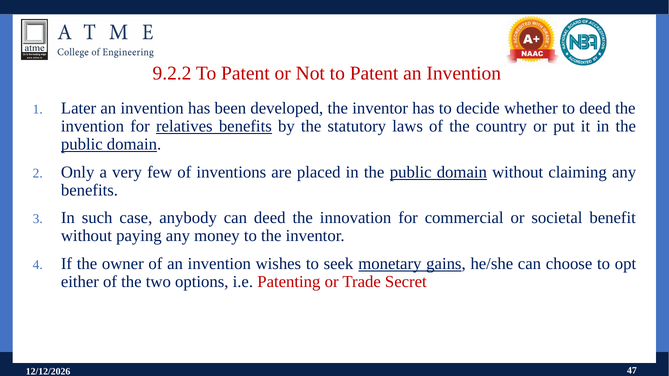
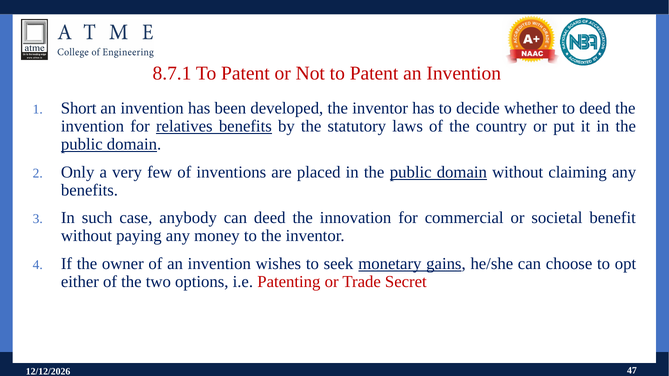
9.2.2: 9.2.2 -> 8.7.1 (172, 73)
Later: Later -> Short (79, 108)
